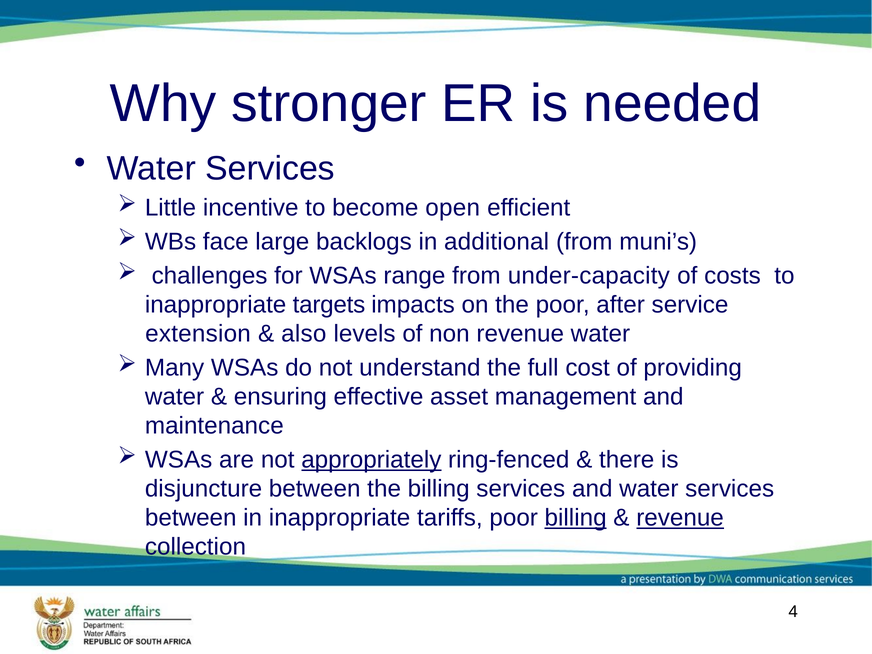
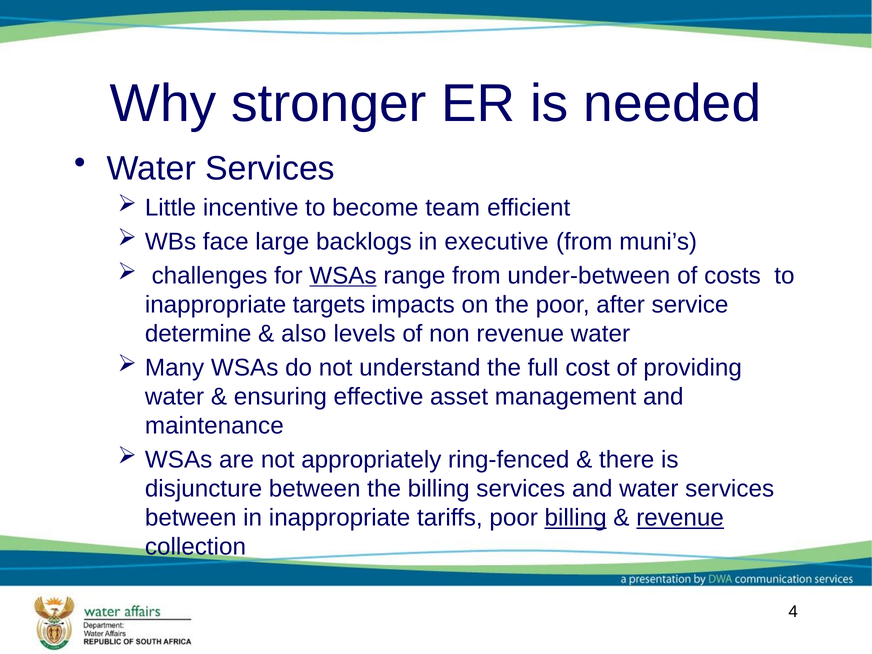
open: open -> team (453, 208)
additional: additional -> executive (497, 242)
WSAs underline: none -> present (343, 276)
under-capacity: under-capacity -> under-between (589, 276)
extension: extension -> determine (198, 334)
appropriately underline: present -> none (371, 460)
